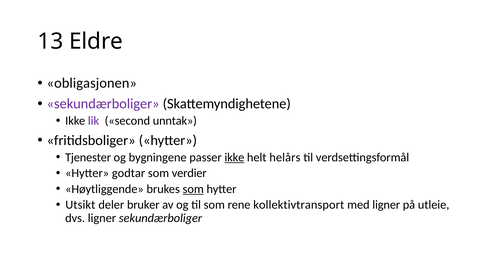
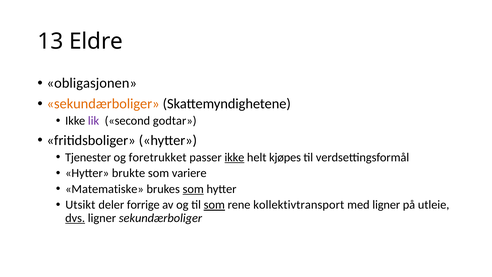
sekundærboliger colour: purple -> orange (103, 104)
unntak: unntak -> godtar (175, 121)
bygningene: bygningene -> foretrukket (158, 157)
helårs: helårs -> kjøpes (285, 157)
godtar: godtar -> brukte (129, 173)
verdier: verdier -> variere (189, 173)
Høytliggende: Høytliggende -> Matematiske (104, 189)
bruker: bruker -> forrige (143, 205)
som underline: none -> present (214, 205)
dvs underline: none -> present (75, 218)
